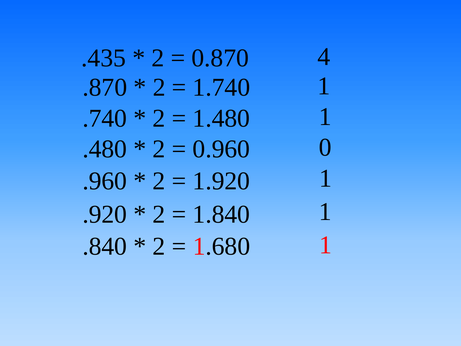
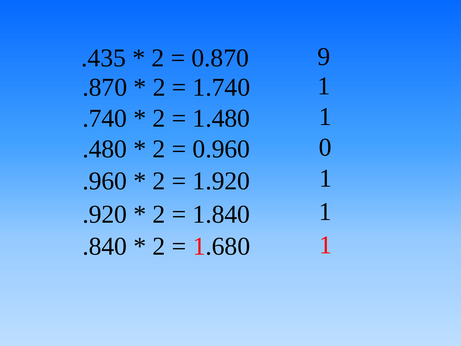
4: 4 -> 9 (324, 57)
